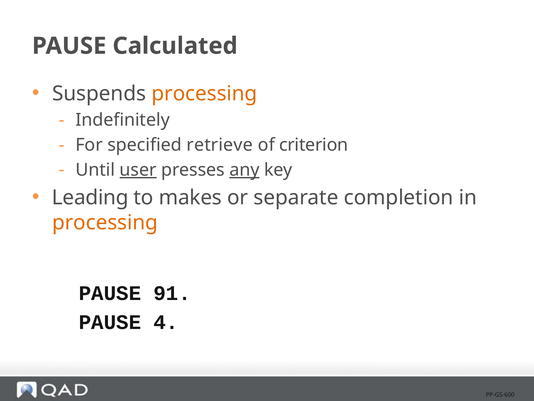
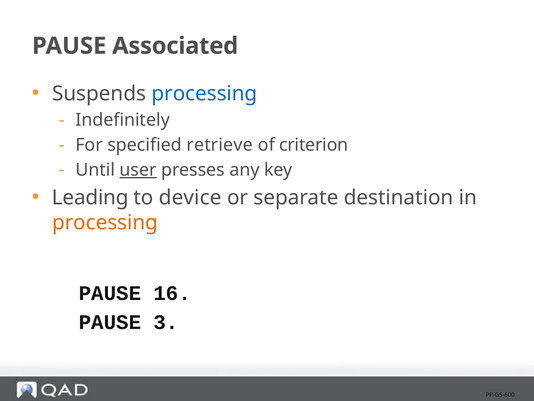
Calculated: Calculated -> Associated (175, 46)
processing colour: orange -> blue (204, 93)
any underline: present -> none (244, 170)
makes: makes -> device (190, 197)
completion: completion -> destination (399, 197)
91: 91 -> 16 (172, 293)
4: 4 -> 3 (166, 322)
